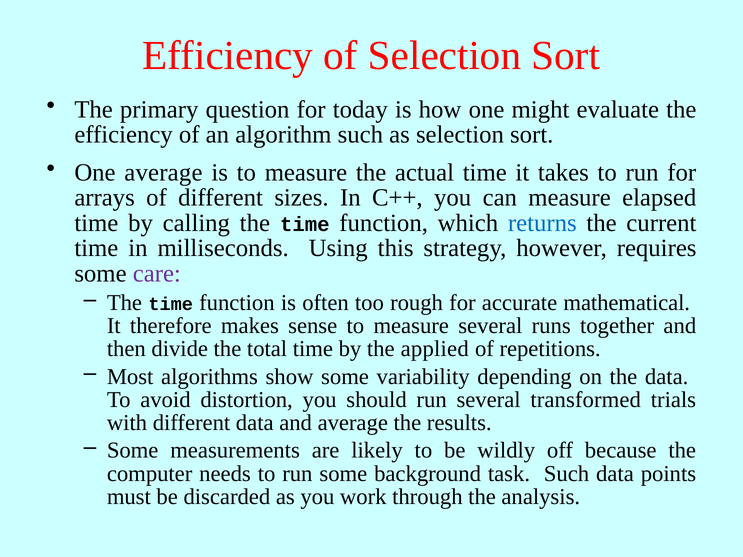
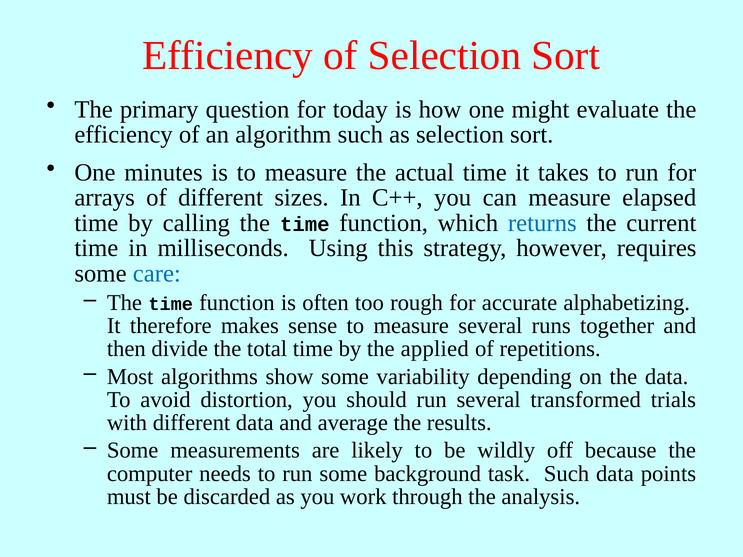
One average: average -> minutes (164, 173)
care colour: purple -> blue (157, 274)
mathematical: mathematical -> alphabetizing (627, 303)
